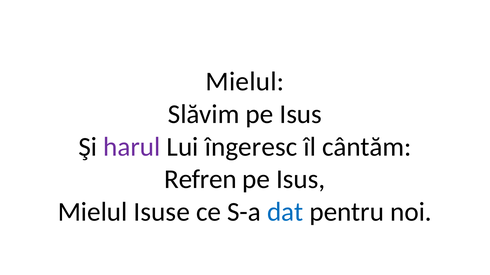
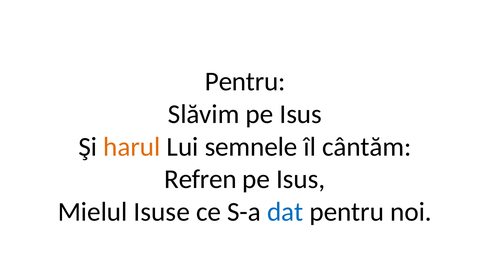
Mielul: Mielul -> Pentru (245, 82)
harul colour: purple -> orange (132, 147)
îngeresc: îngeresc -> semnele (251, 147)
